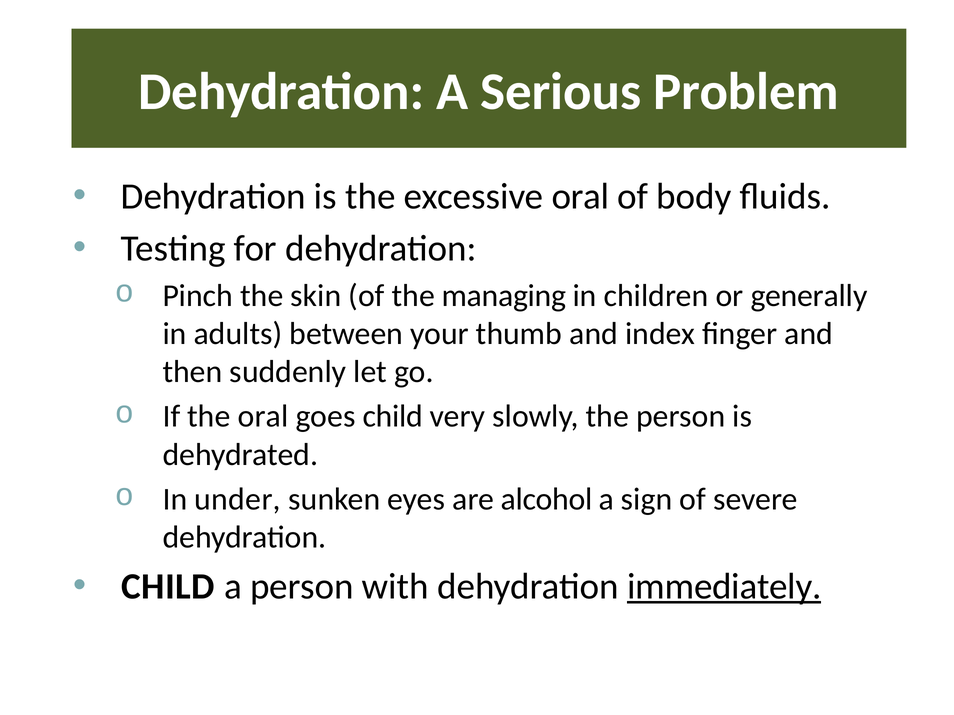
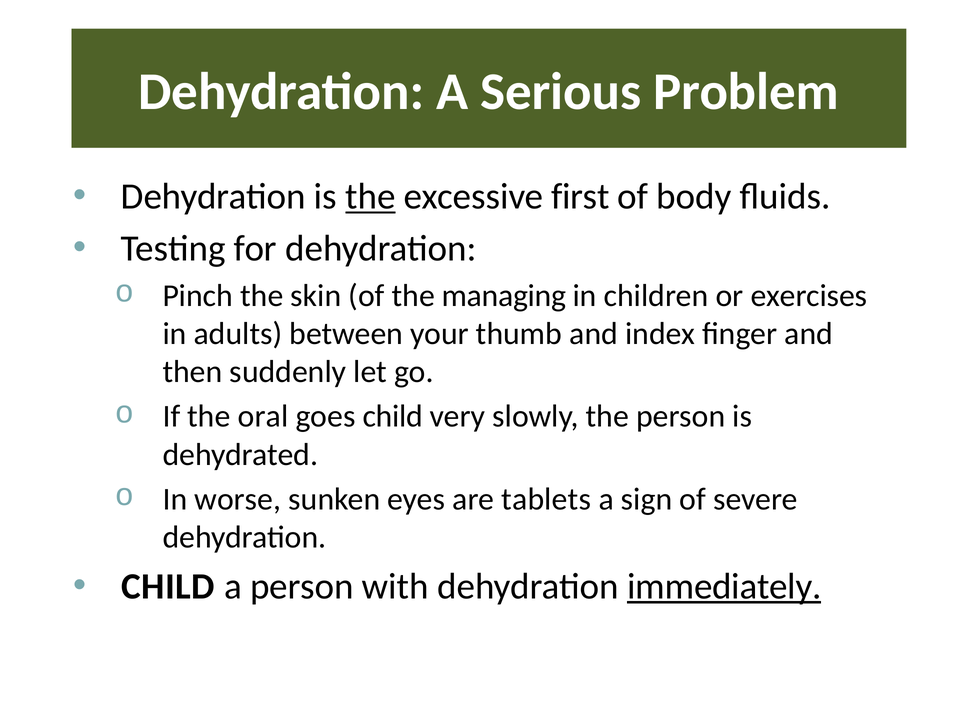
the underline: none -> present (370, 197)
excessive oral: oral -> first (580, 197)
generally: generally -> exercises (809, 296)
under: under -> worse (238, 499)
alcohol: alcohol -> tablets (546, 499)
